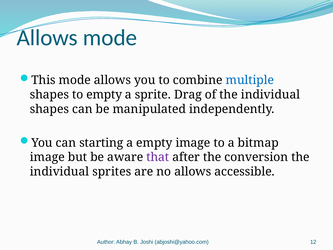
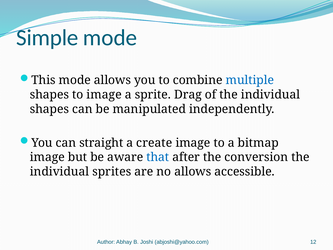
Allows: Allows -> Simple (47, 38)
to empty: empty -> image (104, 95)
starting: starting -> straight (101, 143)
a empty: empty -> create (154, 143)
that colour: purple -> blue (158, 157)
